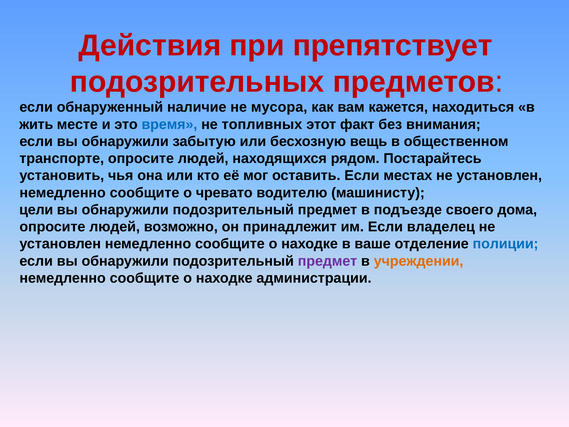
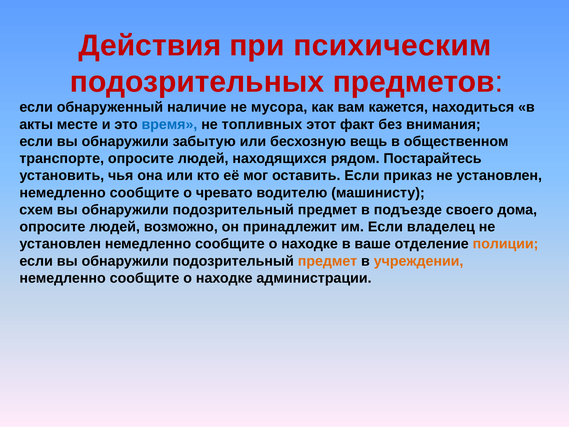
препятствует: препятствует -> психическим (392, 46)
жить: жить -> акты (36, 124)
местах: местах -> приказ (408, 176)
цели: цели -> схем (36, 210)
полиции colour: blue -> orange (506, 244)
предмет colour: purple -> orange (327, 261)
